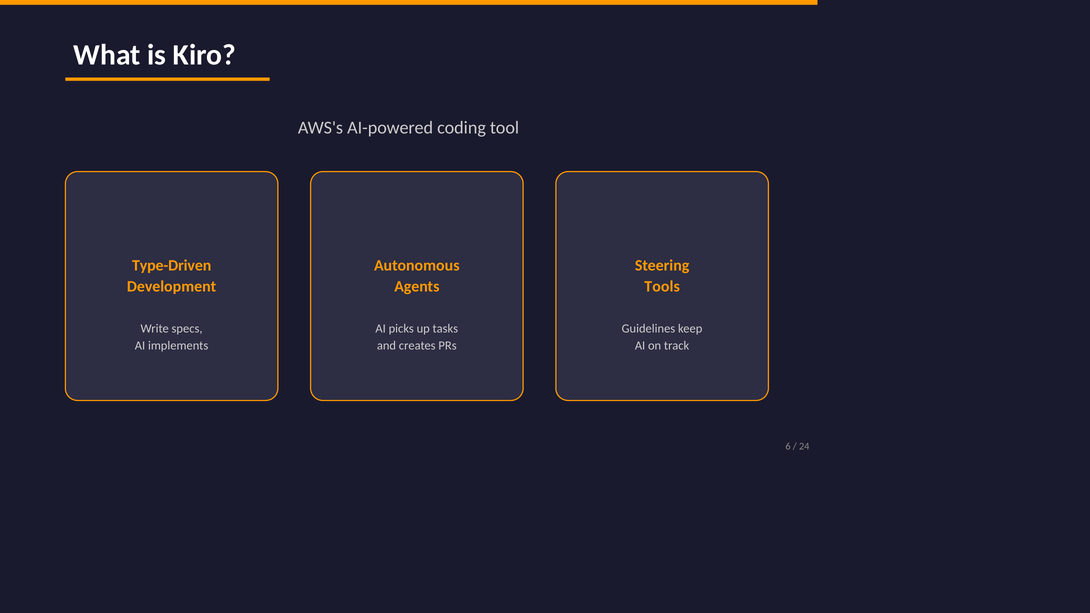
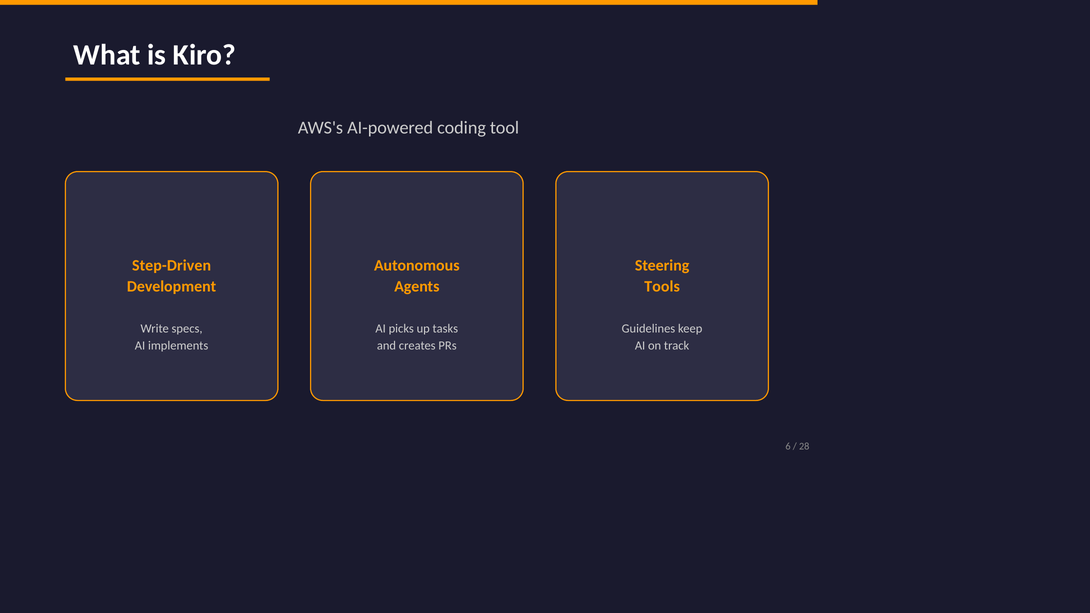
Type-Driven: Type-Driven -> Step-Driven (172, 265)
24: 24 -> 28 (804, 446)
